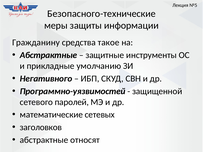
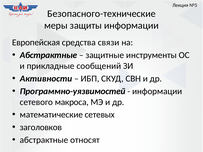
Гражданину: Гражданину -> Европейская (36, 43)
такое: такое -> связи (109, 43)
умолчанию: умолчанию -> сообщений (99, 66)
Негативного: Негативного -> Активности (46, 79)
защищенной: защищенной -> информации (157, 91)
паролей: паролей -> макроса (72, 102)
